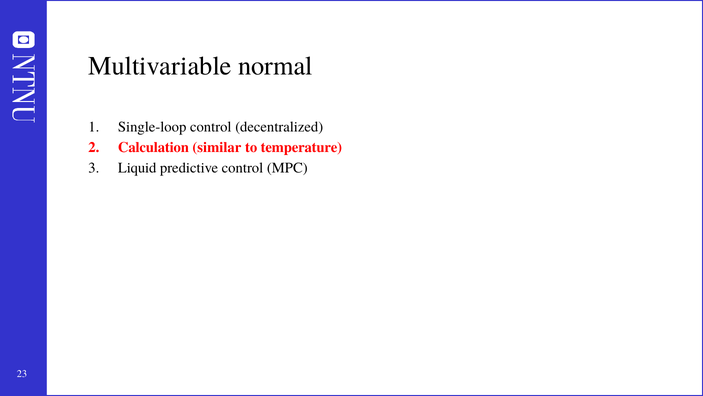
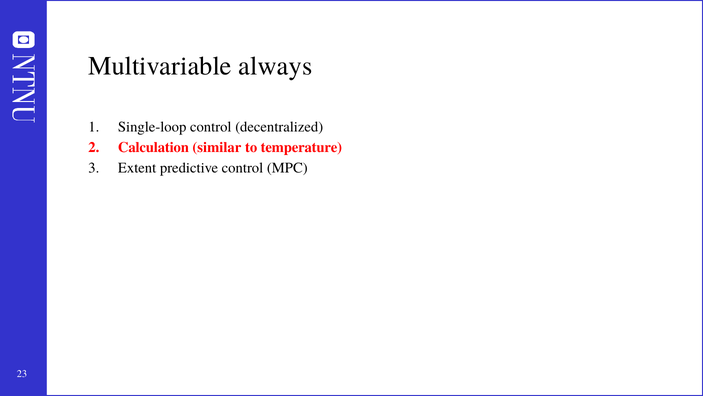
normal: normal -> always (275, 66)
Liquid: Liquid -> Extent (137, 168)
